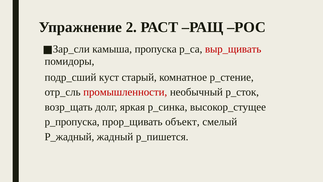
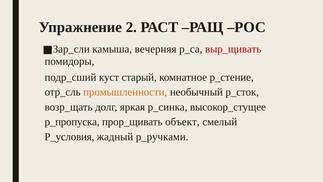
пропуска: пропуска -> вечерняя (156, 49)
промышленности colour: red -> orange (125, 92)
Р_жадный: Р_жадный -> Р_условия (69, 137)
р_пишется: р_пишется -> р_ручками (162, 137)
